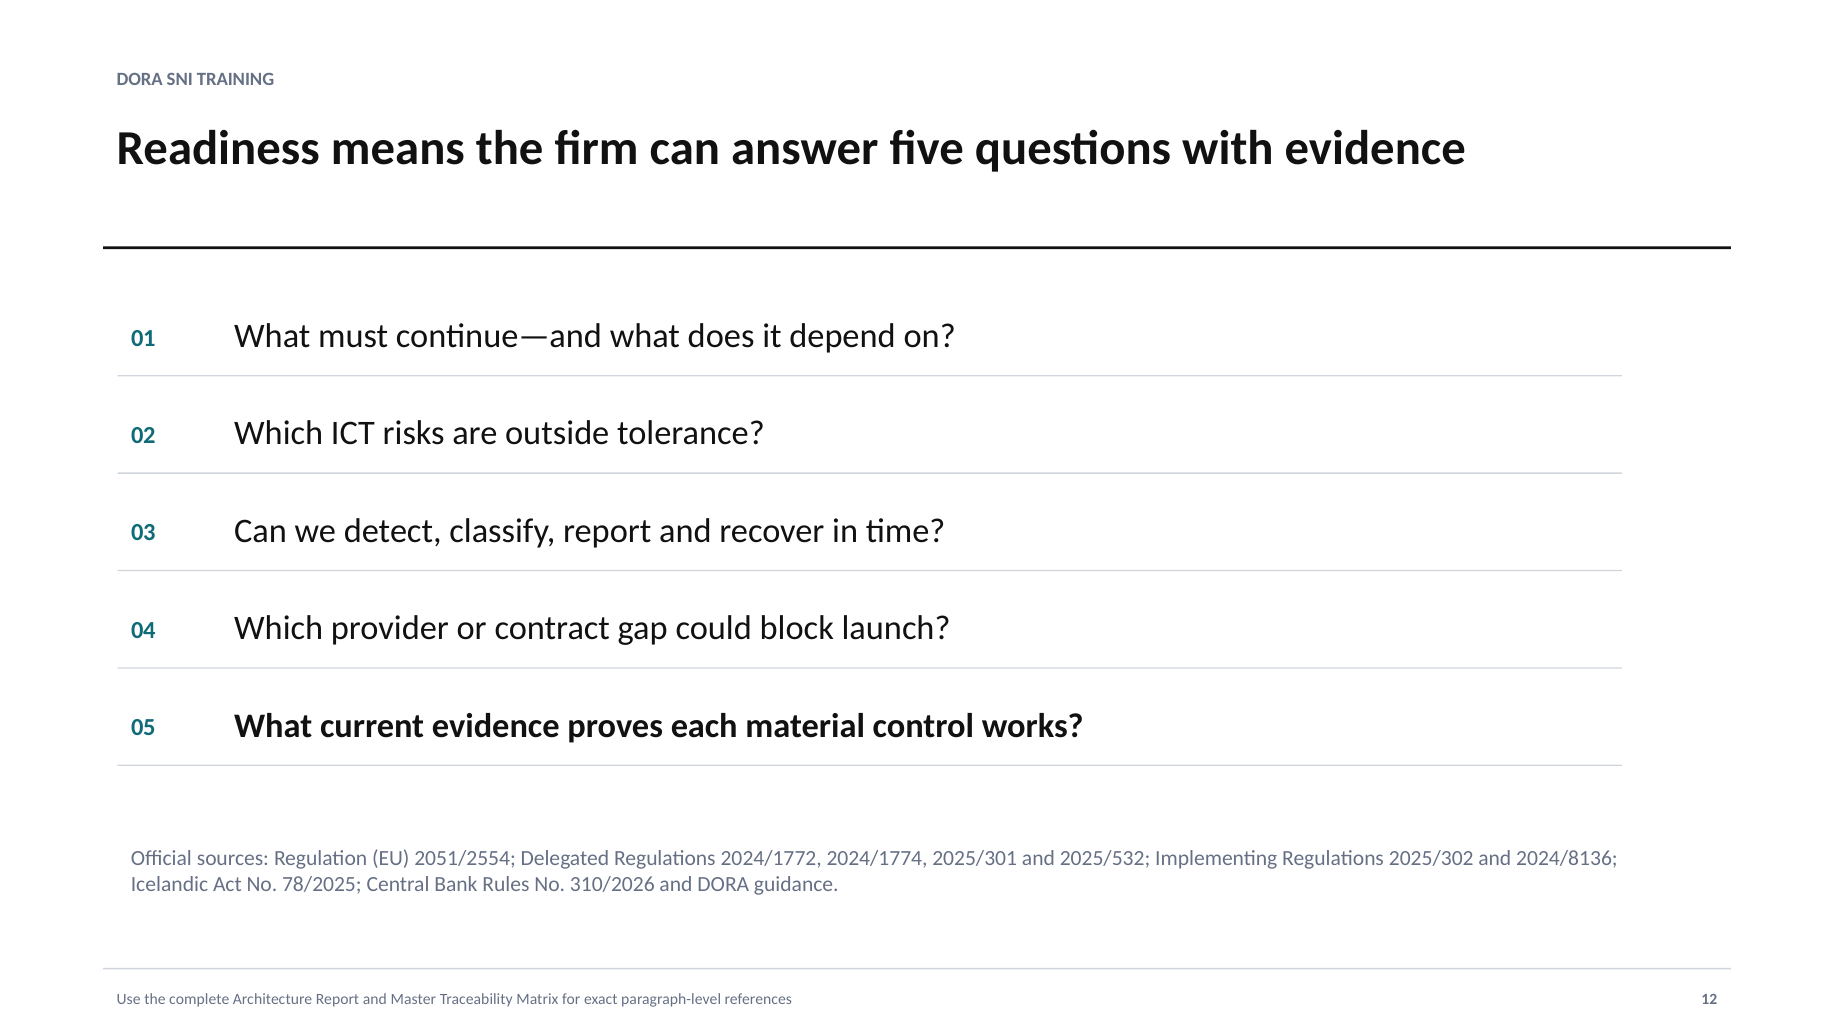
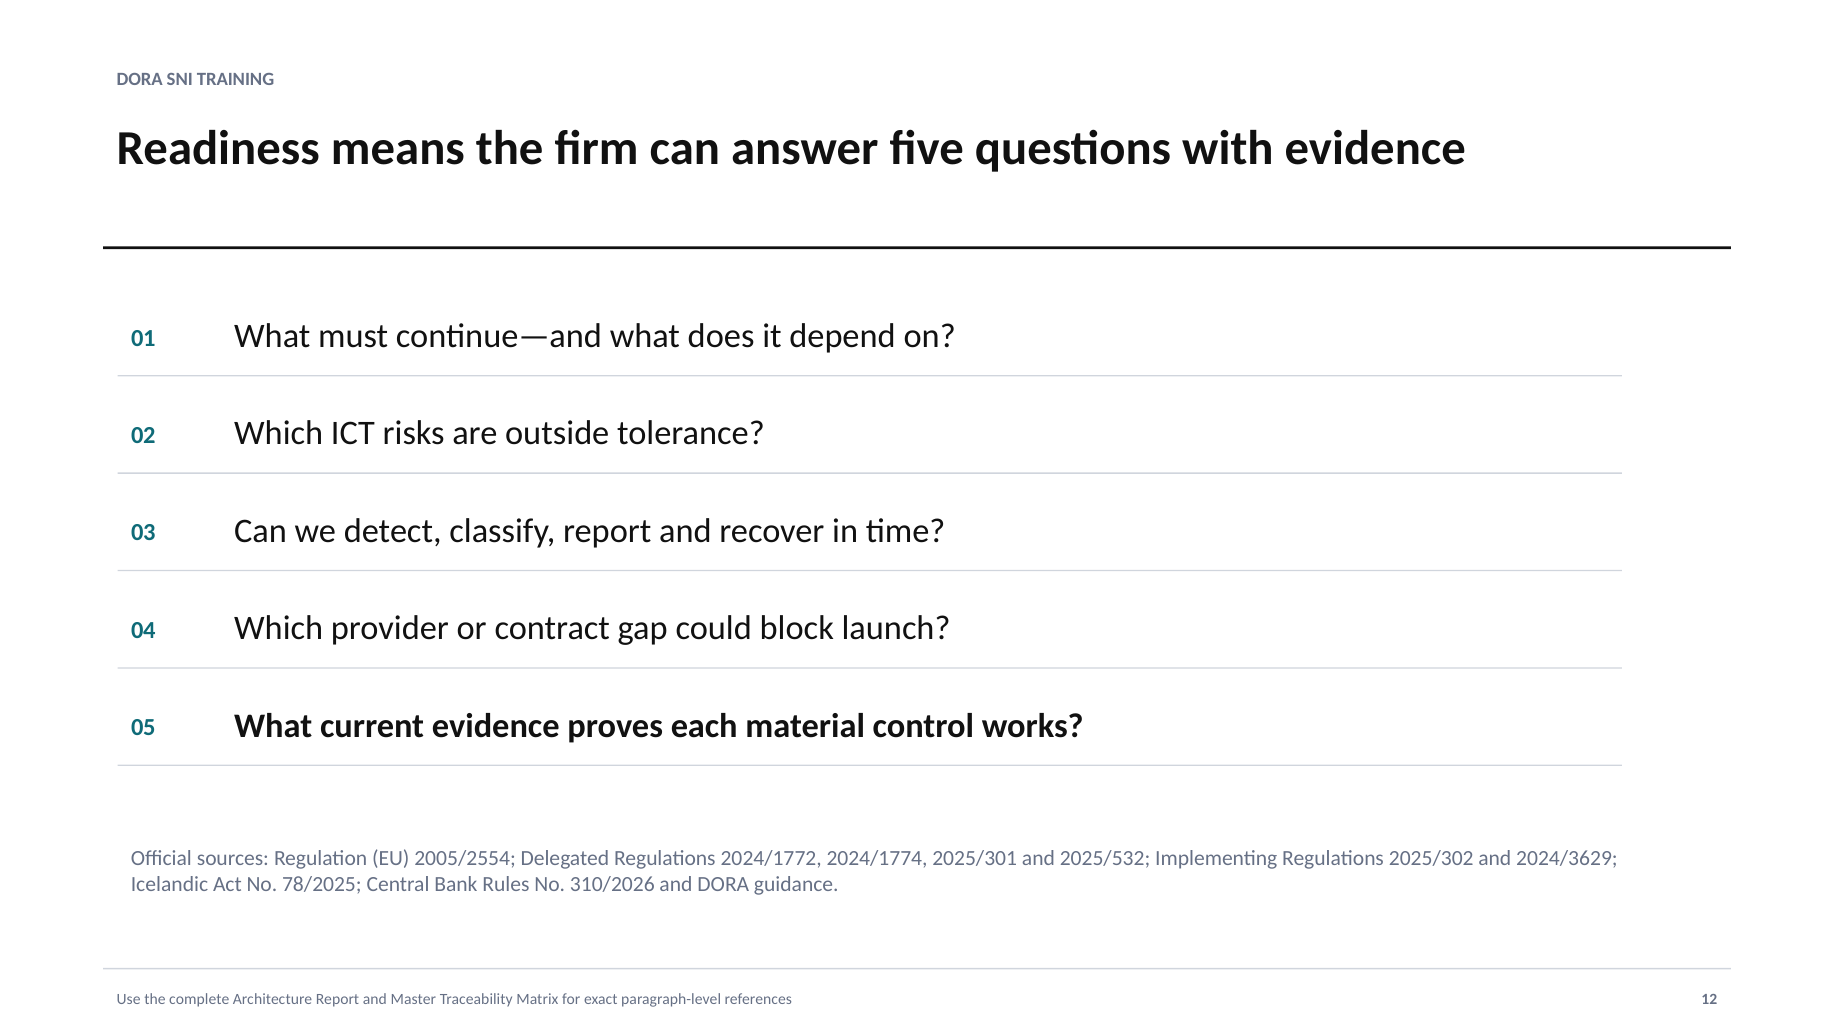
2051/2554: 2051/2554 -> 2005/2554 (465, 859)
2024/8136: 2024/8136 -> 2024/3629 (1567, 859)
